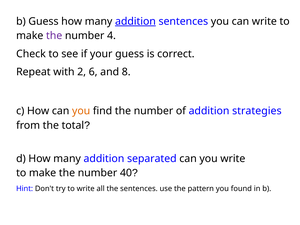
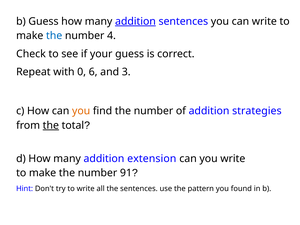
the colour: purple -> blue (54, 36)
2: 2 -> 0 (82, 72)
8: 8 -> 3 (126, 72)
the underline: none -> present (51, 125)
separated: separated -> extension (152, 159)
40: 40 -> 91 (126, 173)
